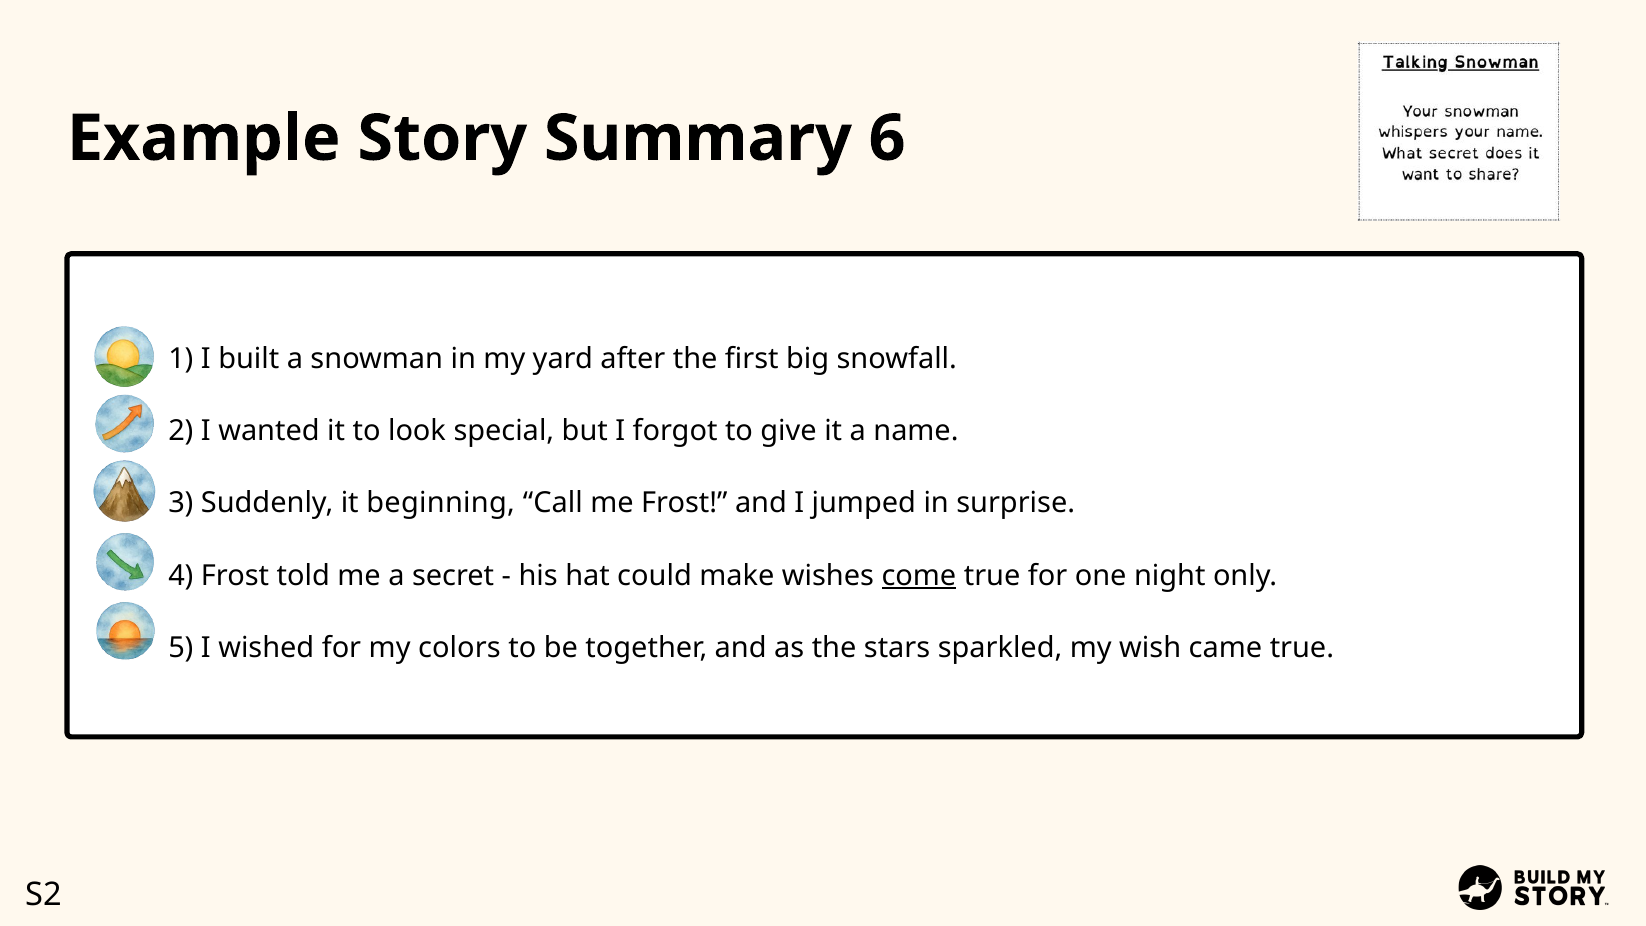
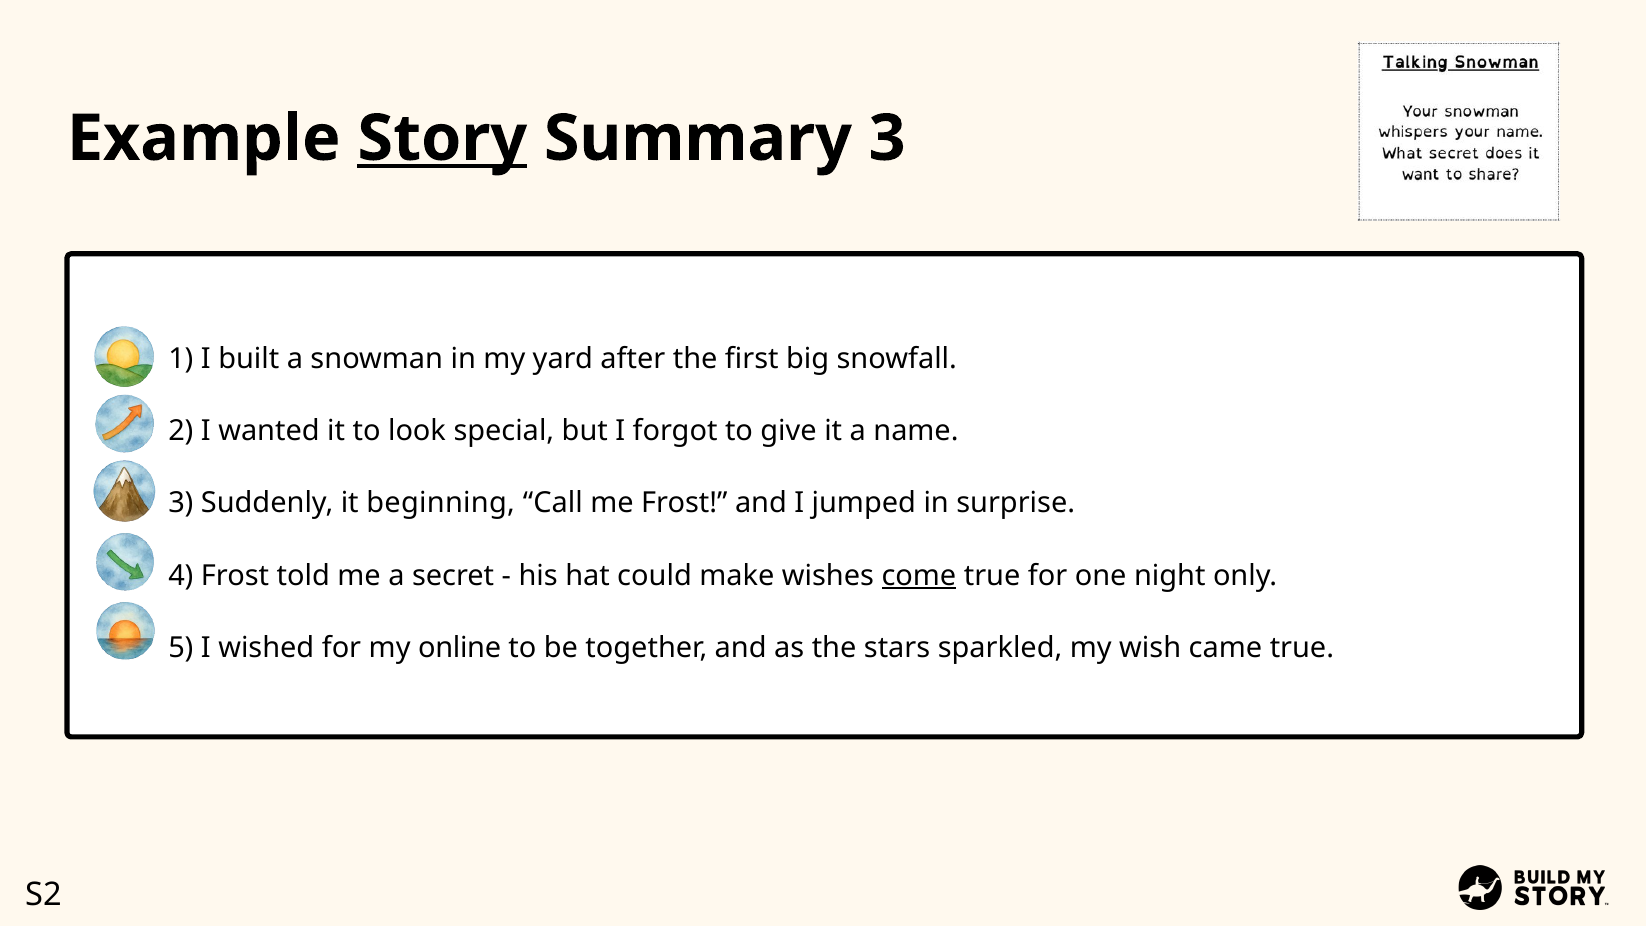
Story underline: none -> present (442, 139)
Summary 6: 6 -> 3 (887, 139)
colors: colors -> online (460, 648)
